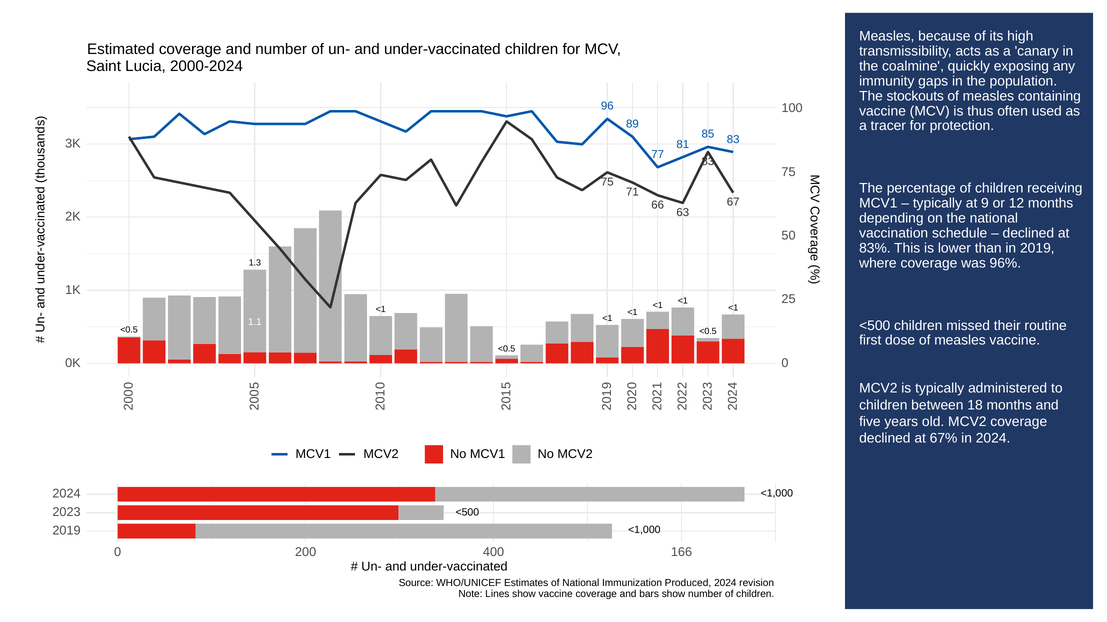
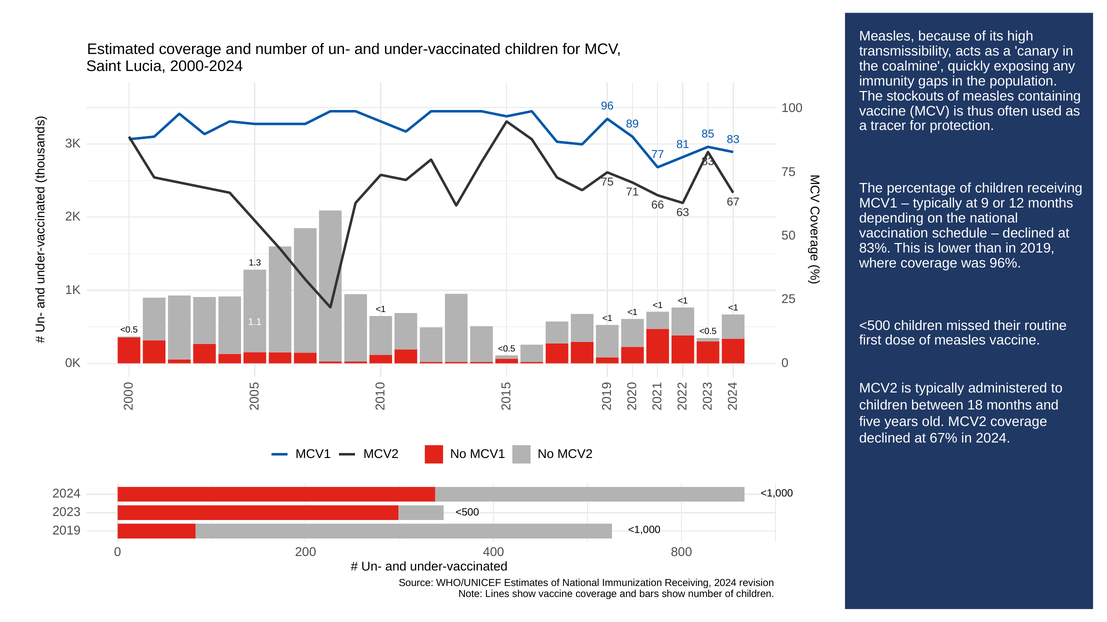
166: 166 -> 800 (682, 552)
Immunization Produced: Produced -> Receiving (688, 584)
